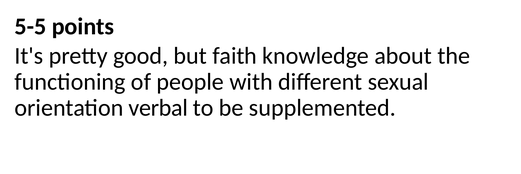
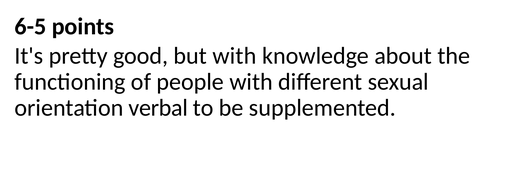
5-5: 5-5 -> 6-5 (30, 26)
but faith: faith -> with (234, 56)
